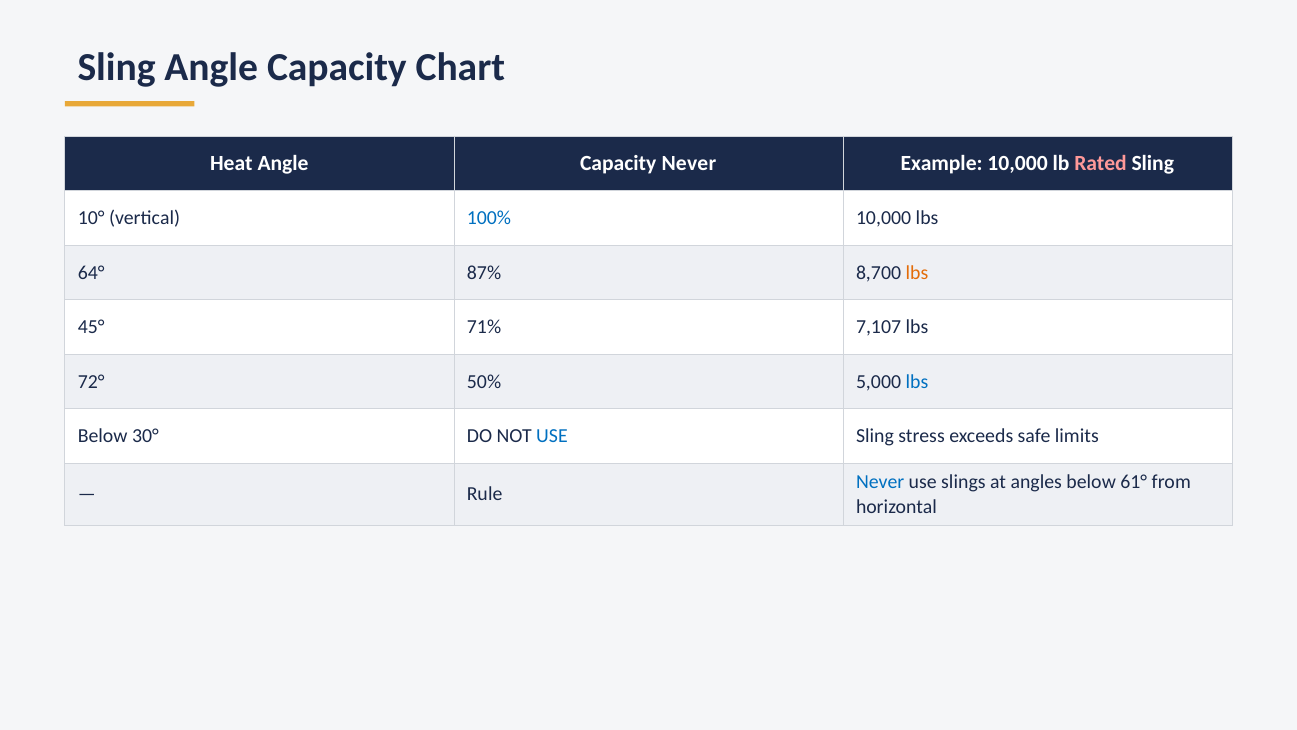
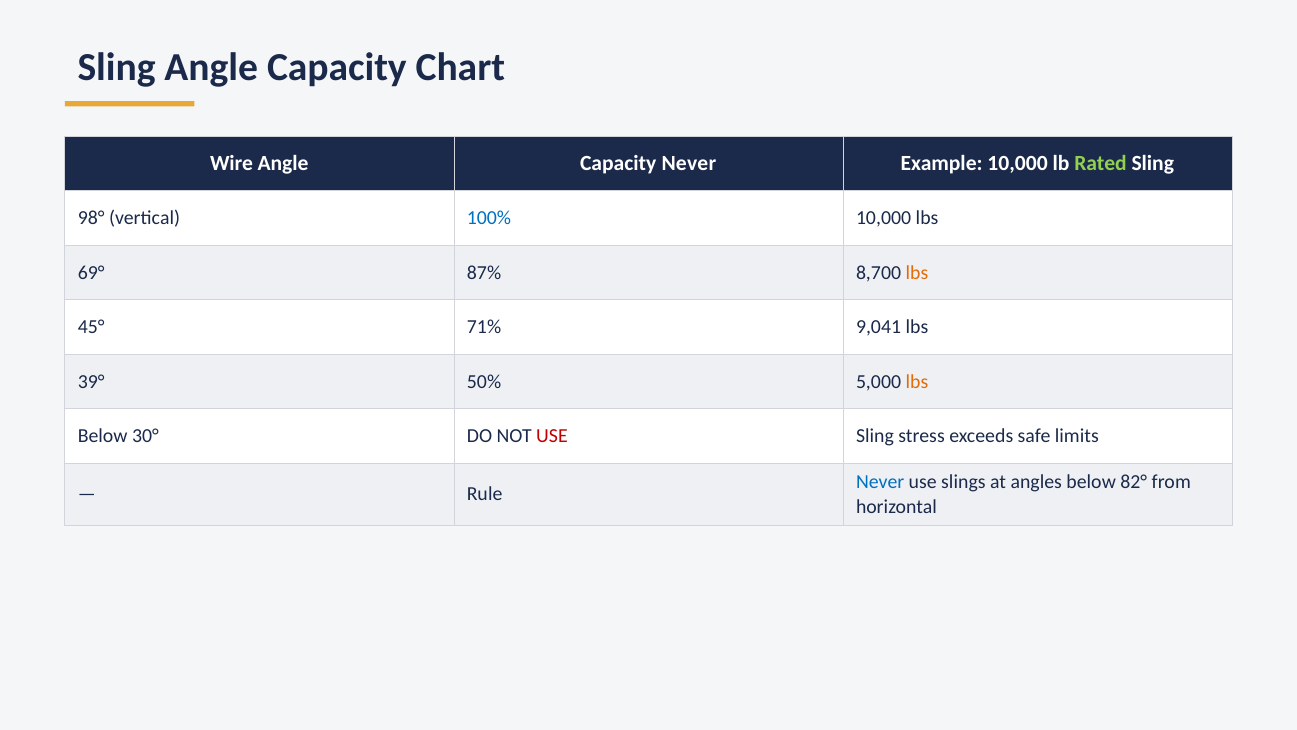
Heat: Heat -> Wire (232, 164)
Rated colour: pink -> light green (1100, 164)
10°: 10° -> 98° (91, 218)
64°: 64° -> 69° (91, 273)
7,107: 7,107 -> 9,041 (879, 327)
72°: 72° -> 39° (91, 381)
lbs colour: blue -> orange (917, 381)
USE colour: blue -> red (552, 436)
61°: 61° -> 82° (1134, 482)
